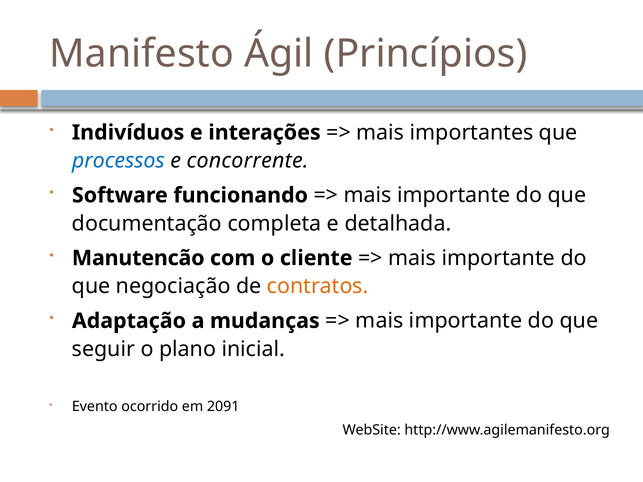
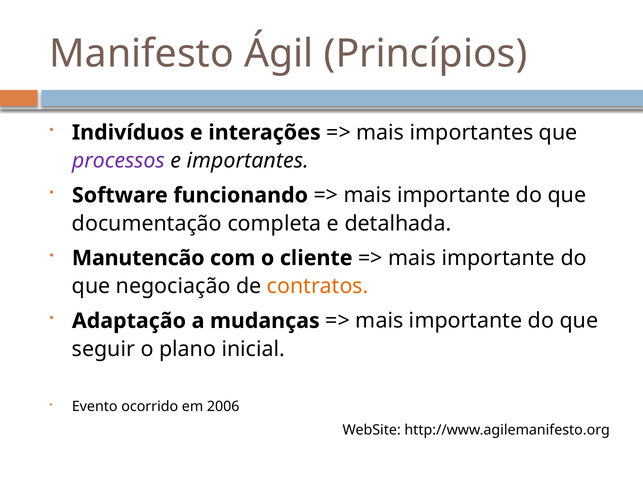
processos colour: blue -> purple (118, 161)
e concorrente: concorrente -> importantes (248, 161)
2091: 2091 -> 2006 (223, 407)
